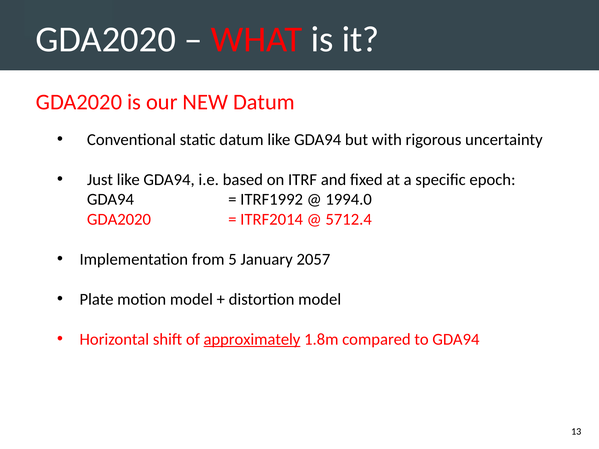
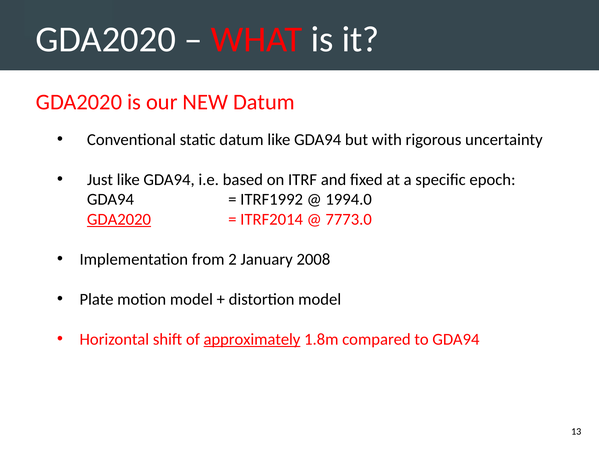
GDA2020 underline: none -> present (119, 220)
5712.4: 5712.4 -> 7773.0 (349, 220)
5: 5 -> 2 (233, 260)
2057: 2057 -> 2008 (313, 260)
